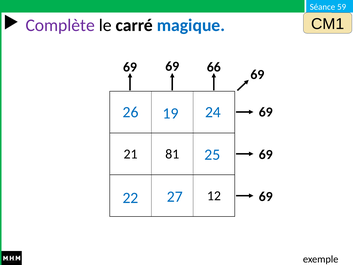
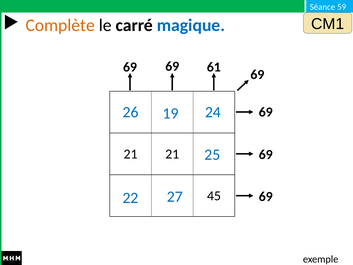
Complète colour: purple -> orange (60, 25)
66: 66 -> 61 (214, 67)
21 81: 81 -> 21 (172, 154)
12: 12 -> 45 (214, 196)
